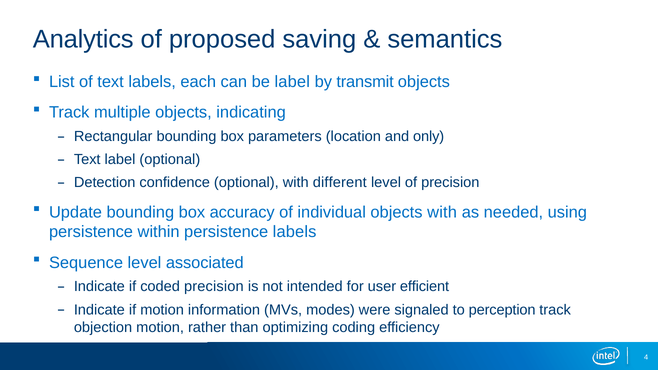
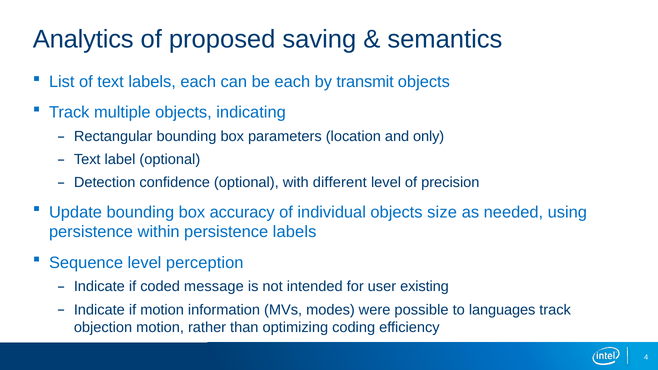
be label: label -> each (292, 82)
objects with: with -> size (442, 212)
associated: associated -> perception (205, 263)
coded precision: precision -> message (214, 287)
efficient: efficient -> existing (425, 287)
signaled: signaled -> possible (422, 310)
perception: perception -> languages (502, 310)
